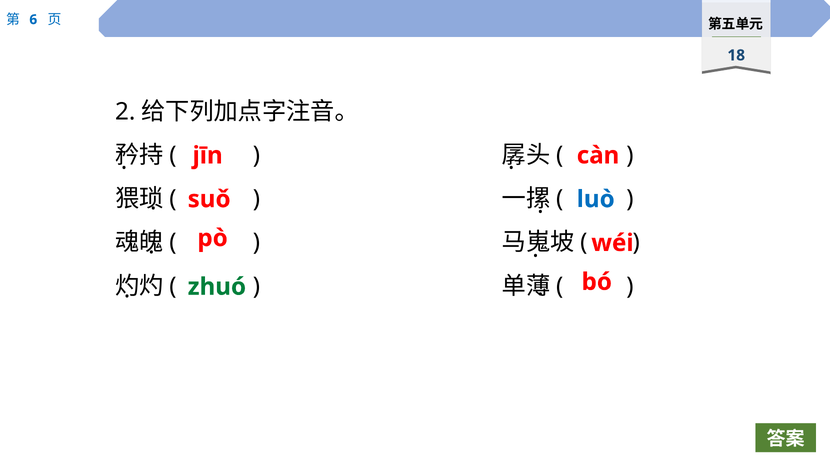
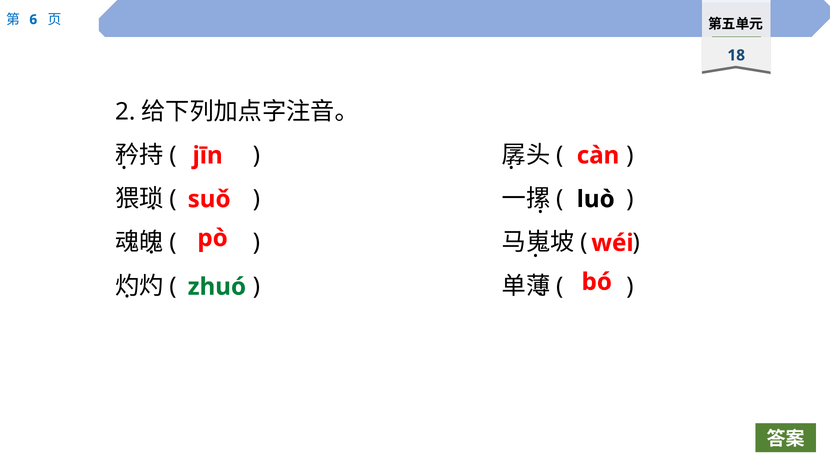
luò colour: blue -> black (596, 199)
